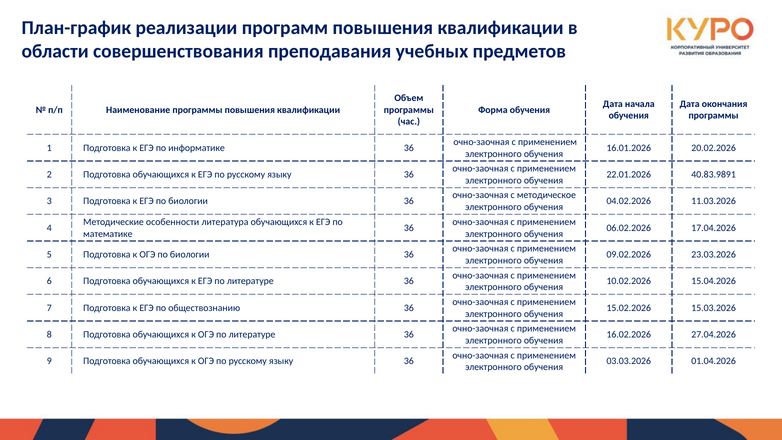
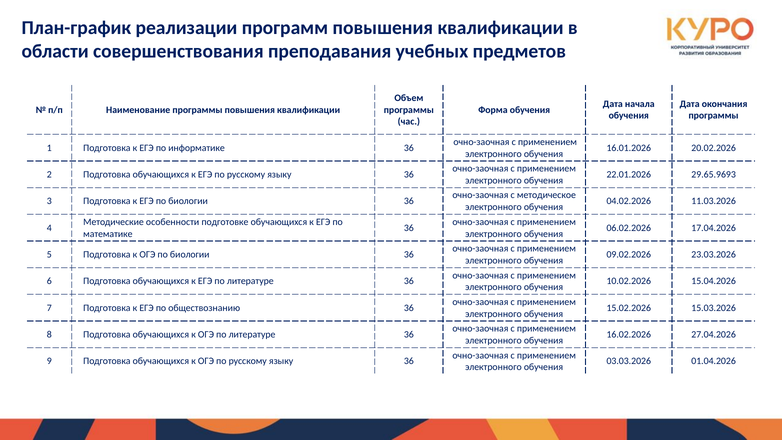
40.83.9891: 40.83.9891 -> 29.65.9693 (714, 174)
литература: литература -> подготовке (225, 222)
